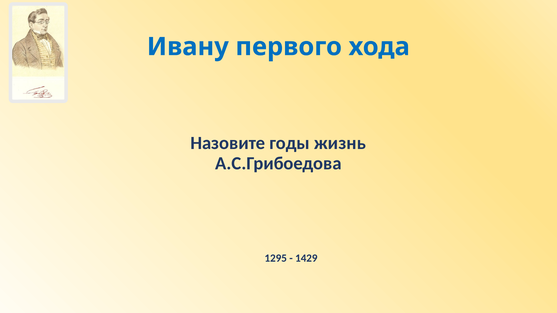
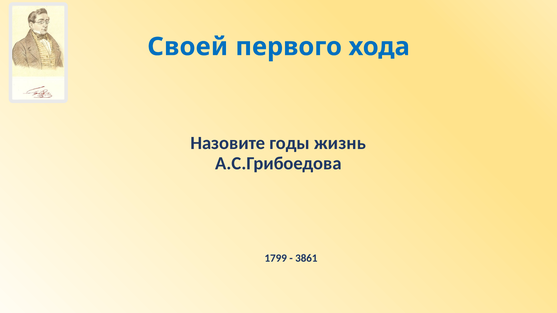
Ивану: Ивану -> Своей (188, 47)
1295: 1295 -> 1799 (276, 258)
1429: 1429 -> 3861 (306, 258)
